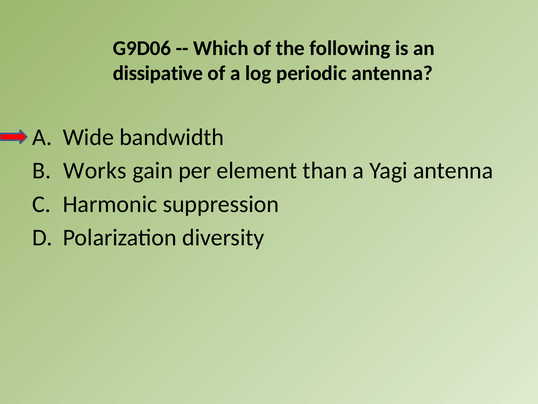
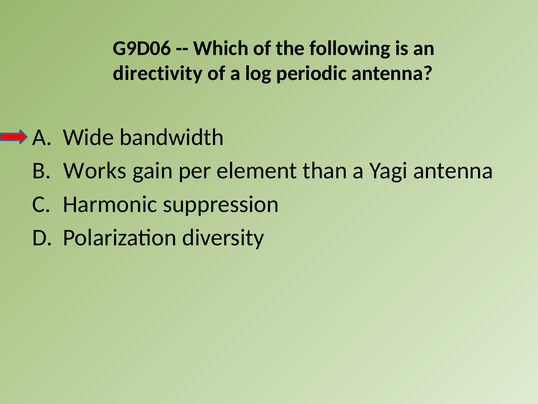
dissipative: dissipative -> directivity (158, 73)
